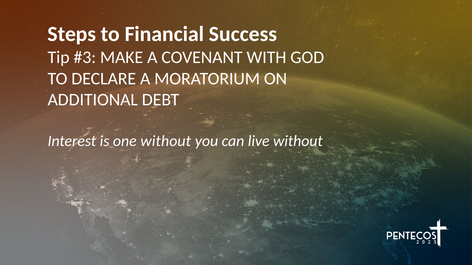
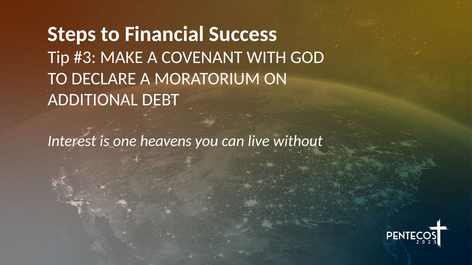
one without: without -> heavens (166, 141)
